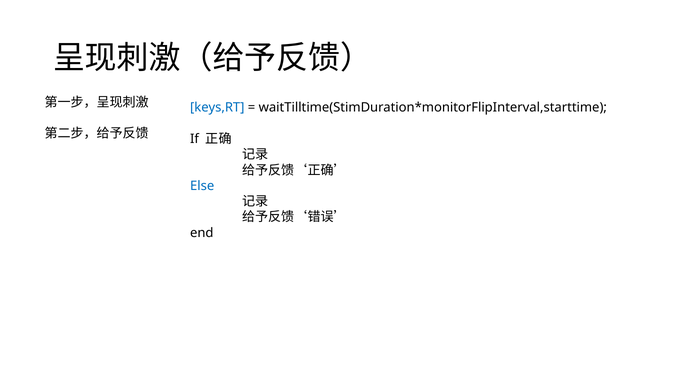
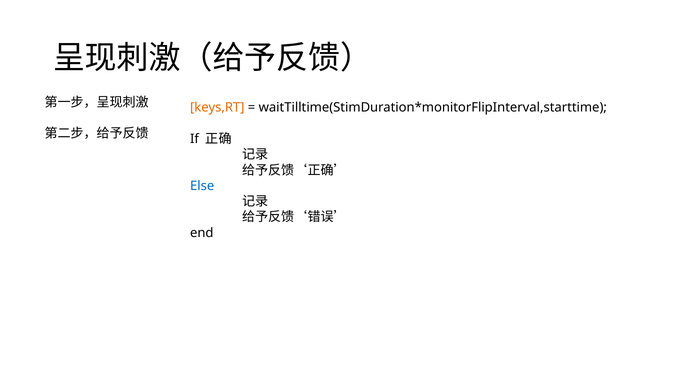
keys,RT colour: blue -> orange (217, 108)
